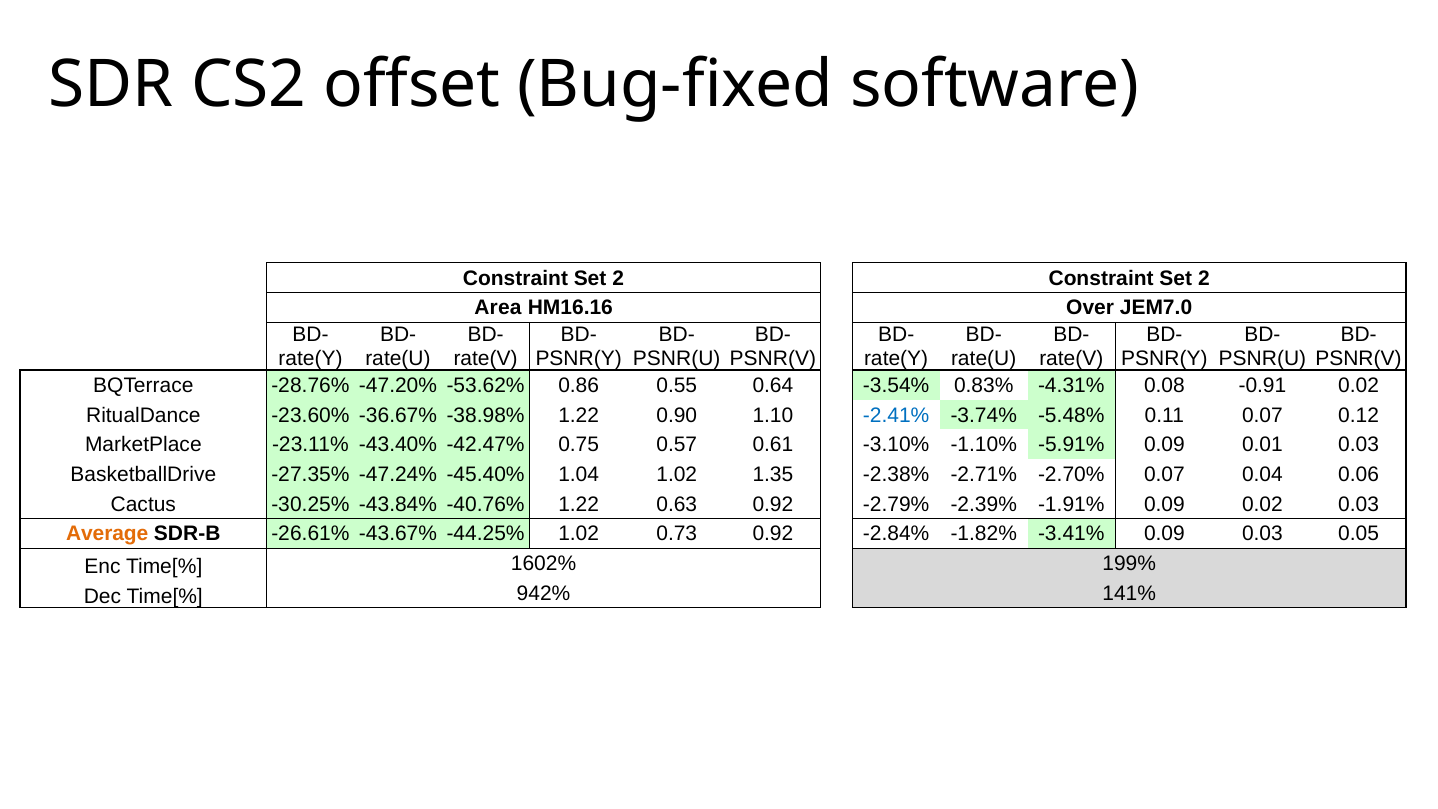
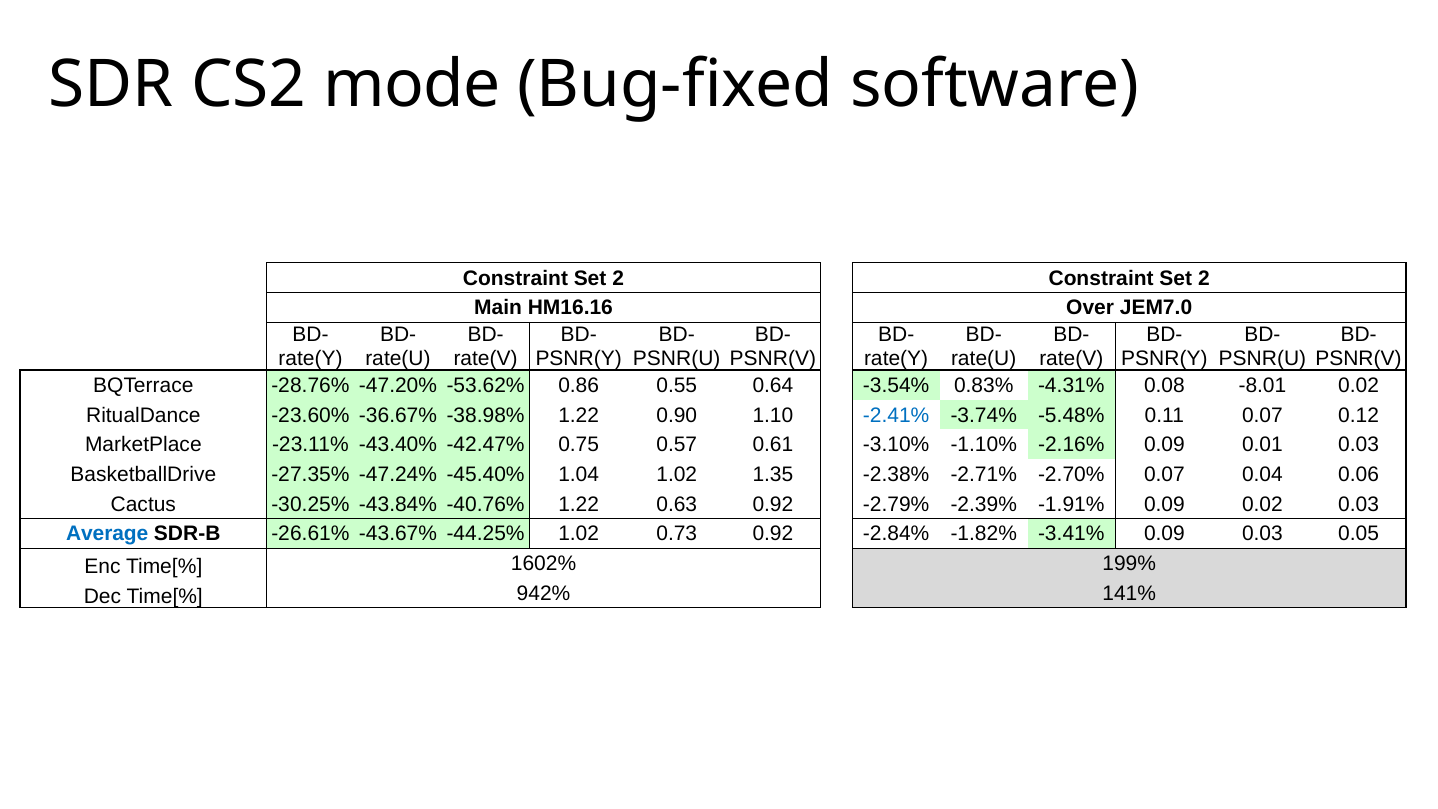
offset: offset -> mode (412, 85)
Area: Area -> Main (498, 308)
-0.91: -0.91 -> -8.01 (1262, 386)
-5.91%: -5.91% -> -2.16% (1071, 445)
Average colour: orange -> blue (107, 534)
